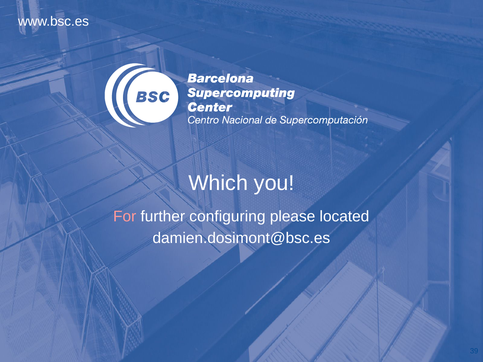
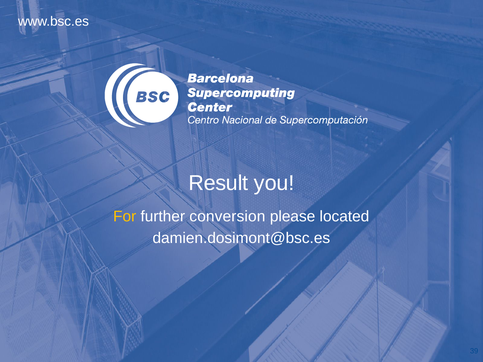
Which: Which -> Result (218, 183)
For colour: pink -> yellow (125, 217)
configuring: configuring -> conversion (227, 217)
